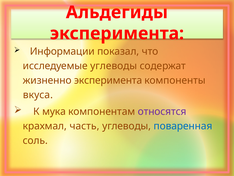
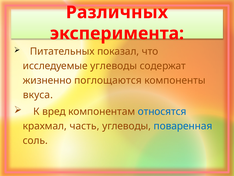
Альдегиды: Альдегиды -> Различных (117, 12)
Информации: Информации -> Питательных (62, 51)
жизненно эксперимента: эксперимента -> поглощаются (108, 80)
мука: мука -> вред (54, 111)
относятся colour: purple -> blue (162, 111)
